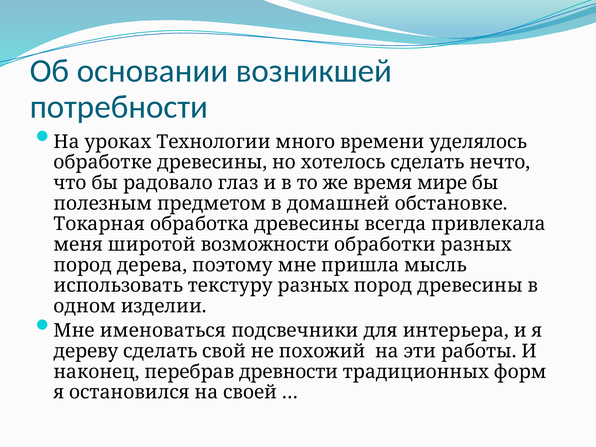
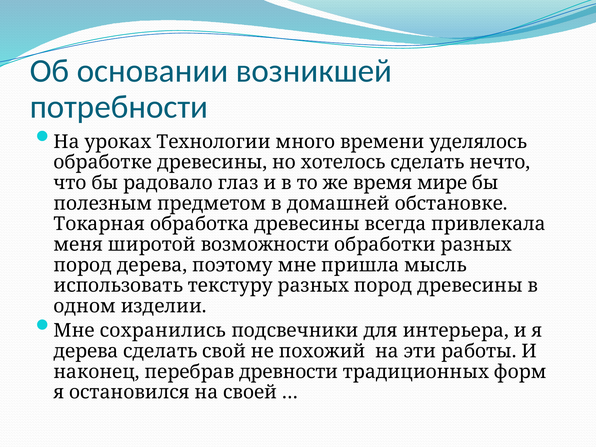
именоваться: именоваться -> сохранились (163, 331)
дереву: дереву -> дерева (86, 351)
